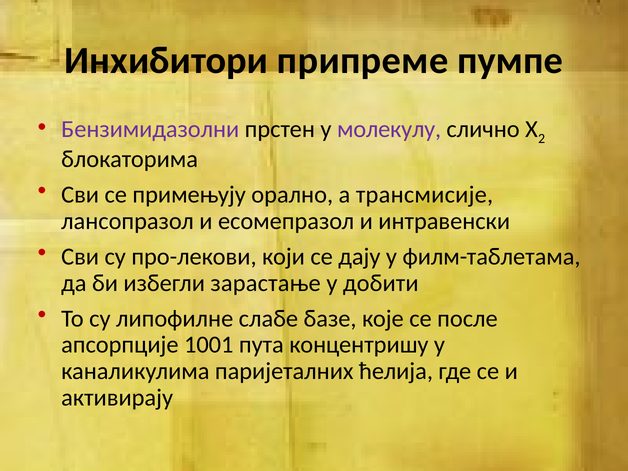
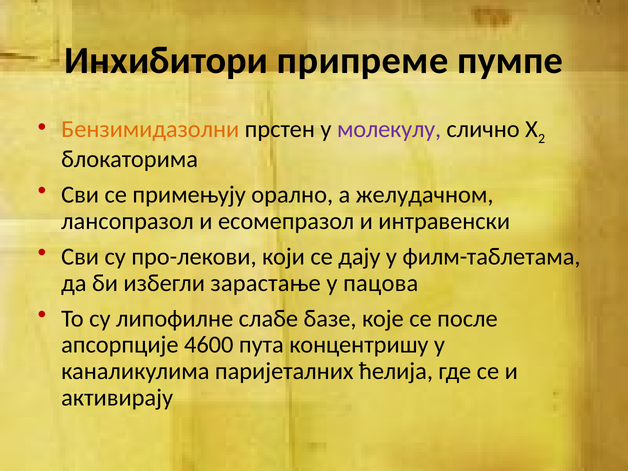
Бензимидазолни colour: purple -> orange (150, 129)
трансмисије: трансмисије -> желудачном (425, 195)
добити: добити -> пацова (381, 283)
1001: 1001 -> 4600 (209, 345)
